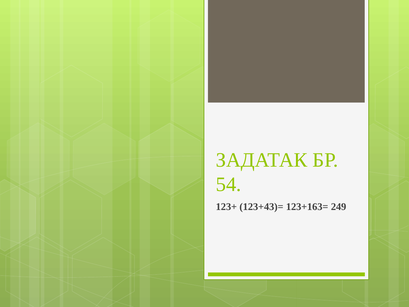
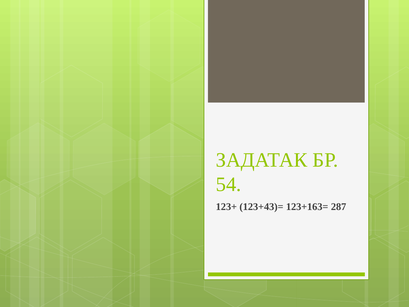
249: 249 -> 287 (339, 207)
